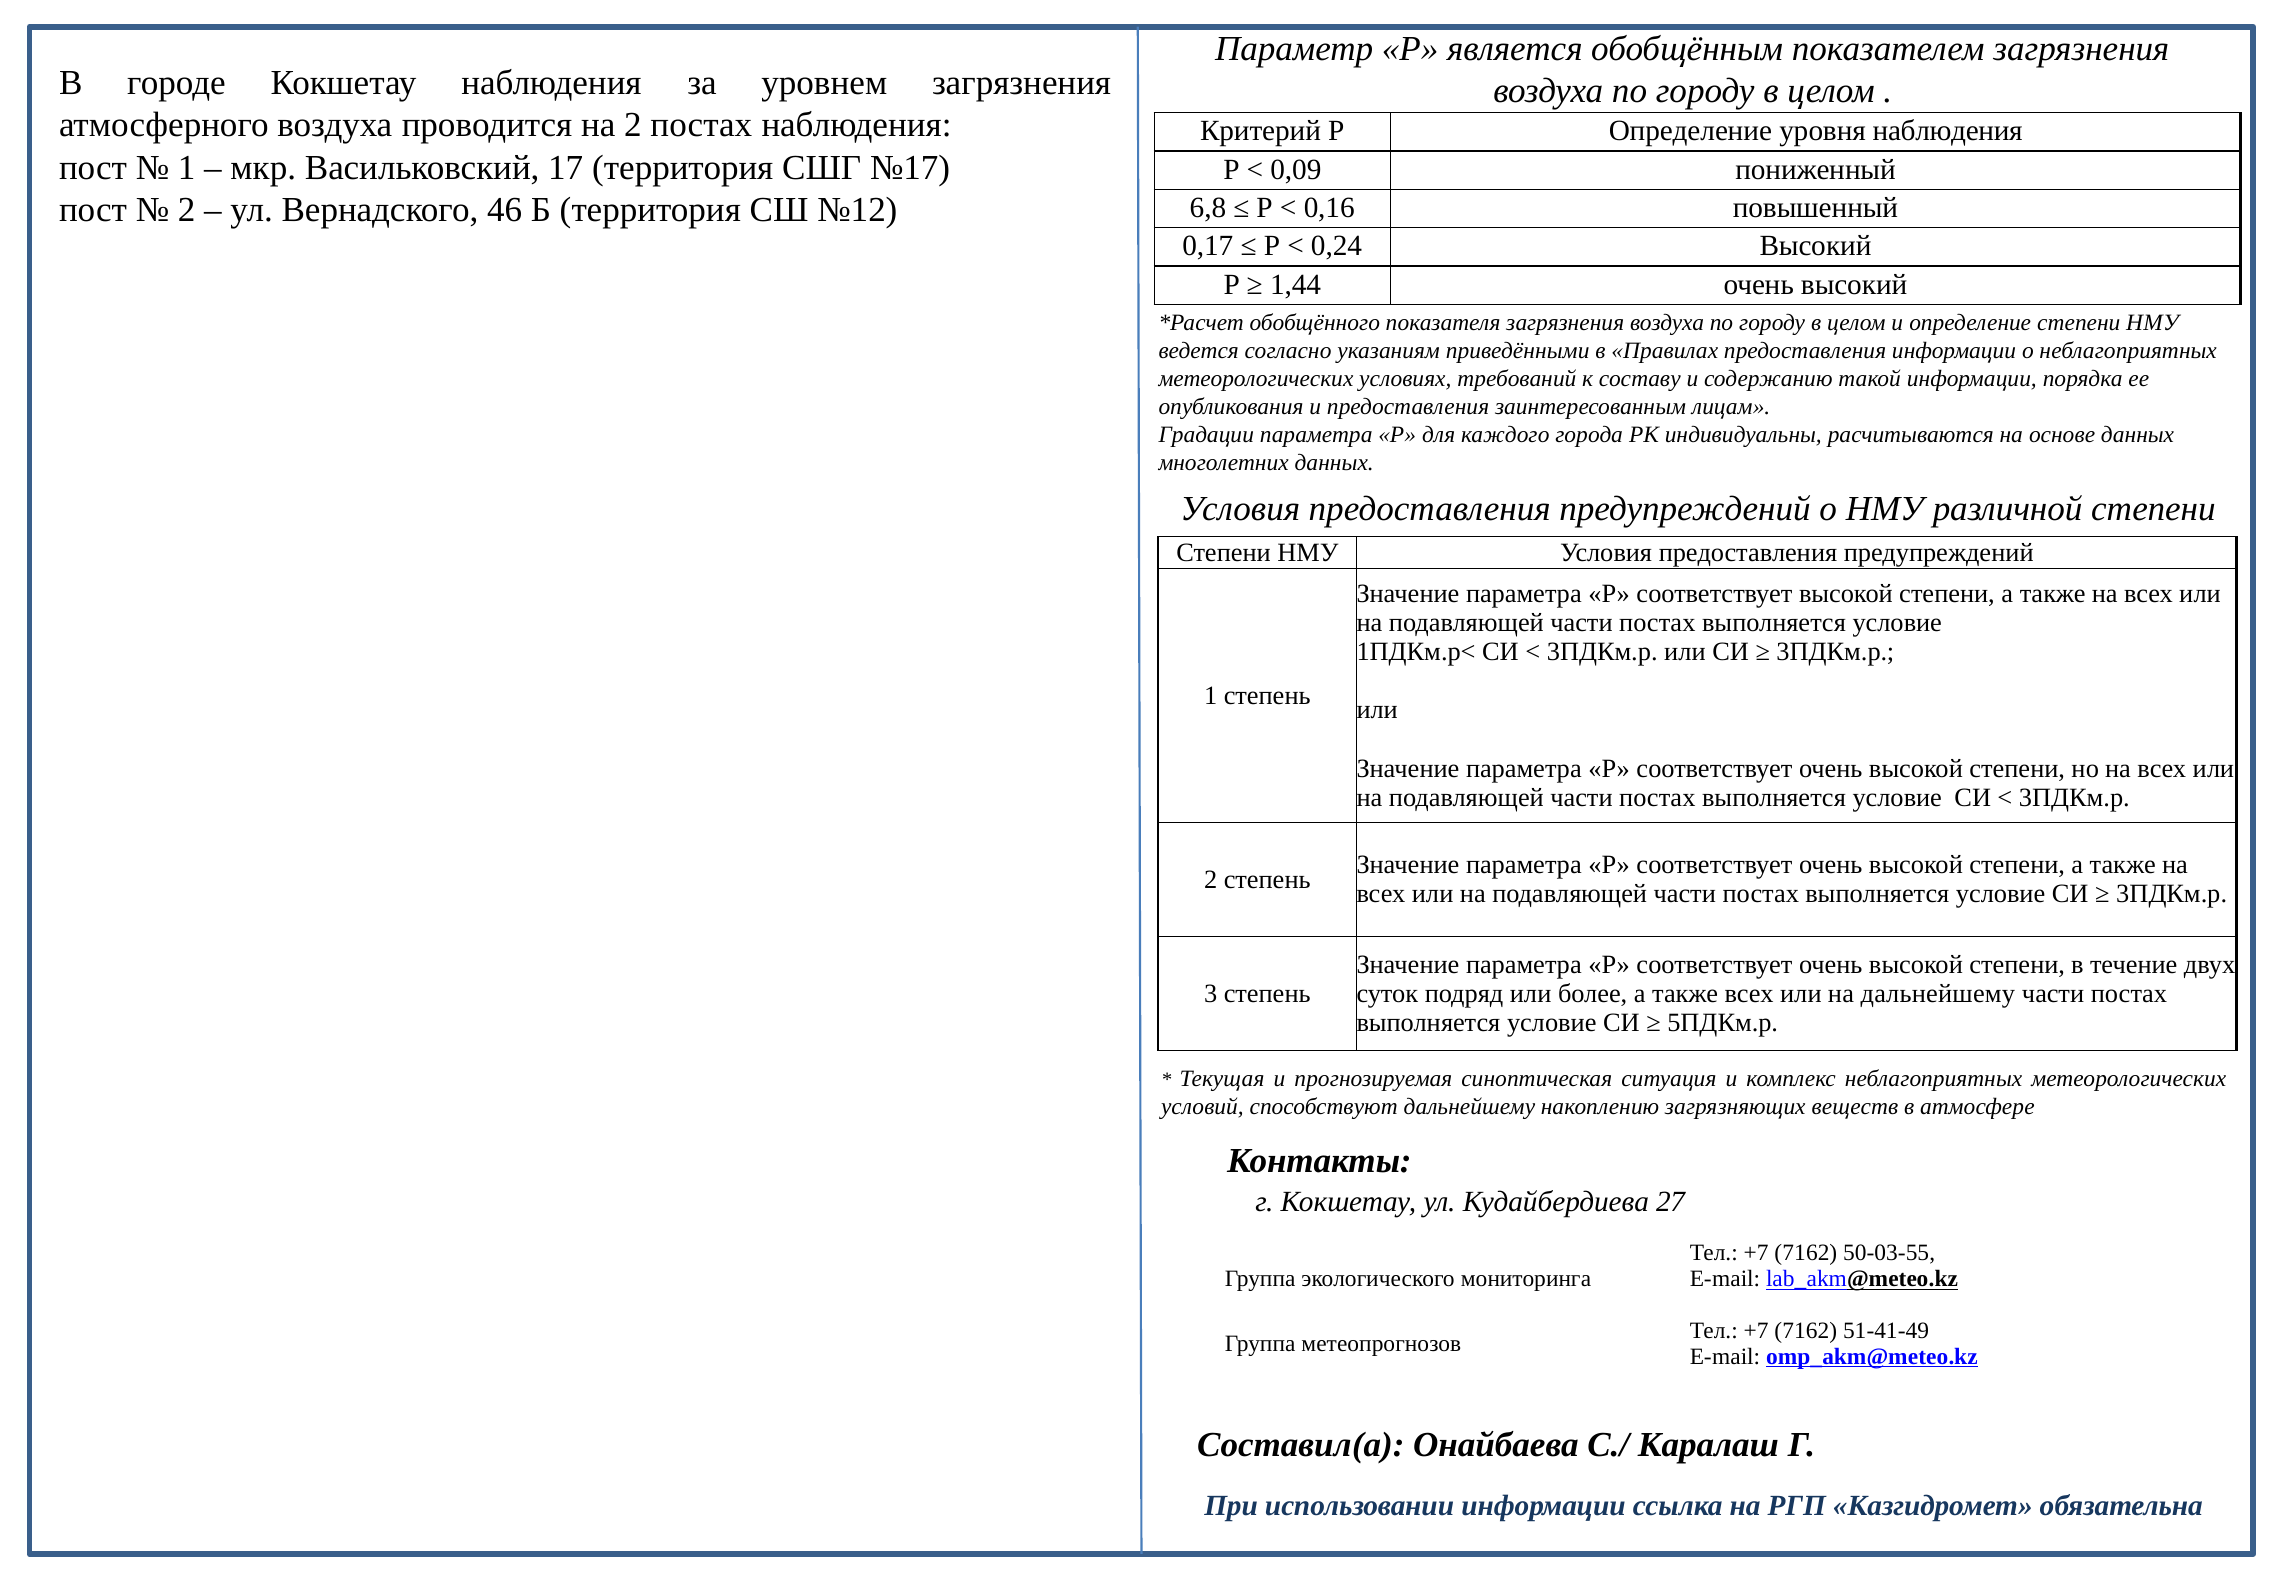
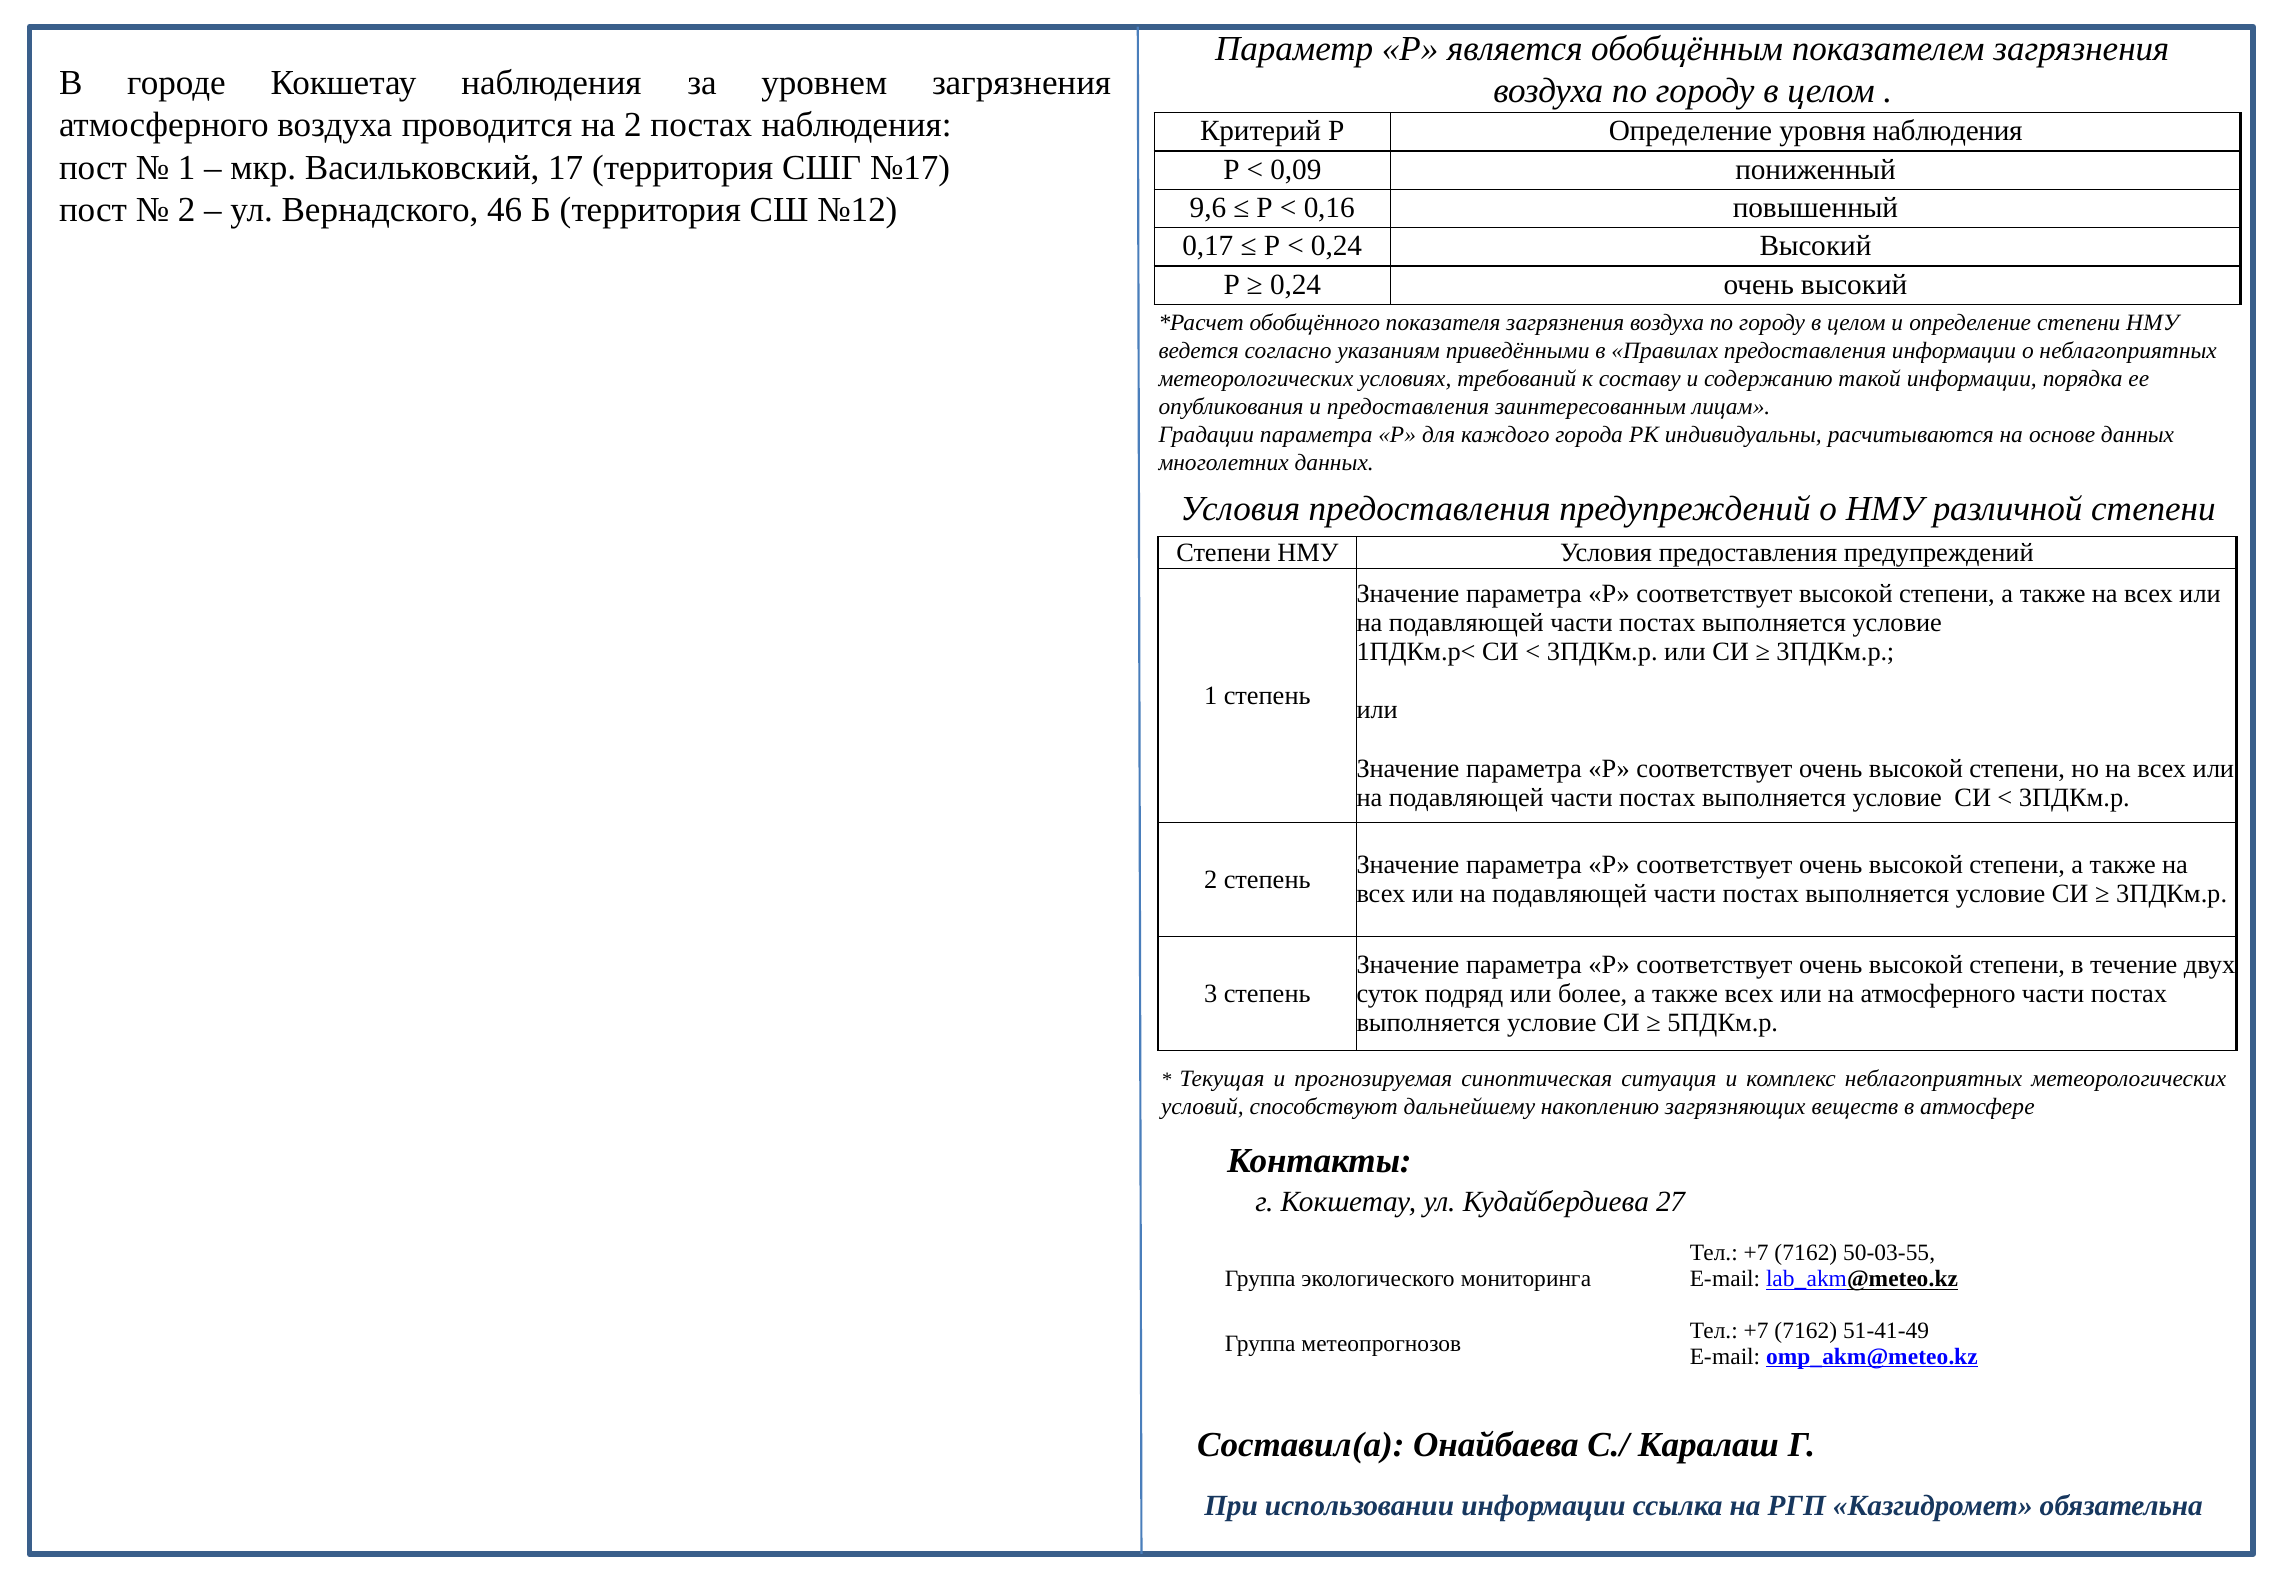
6,8: 6,8 -> 9,6 (1208, 208)
1,44: 1,44 -> 0,24 (1296, 285)
на дальнейшему: дальнейшему -> атмосферного (1938, 993)
